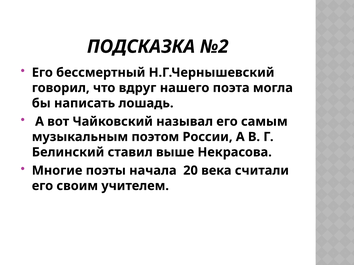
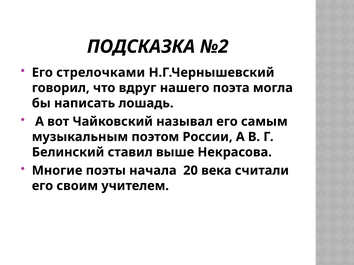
бессмертный: бессмертный -> стрелочками (101, 73)
